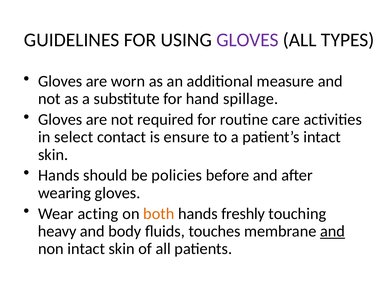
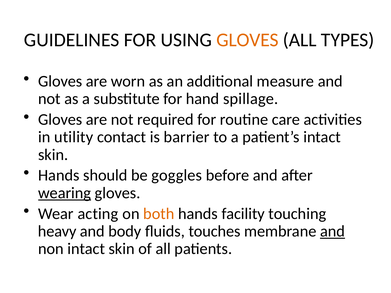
GLOVES colour: purple -> orange (247, 40)
select: select -> utility (74, 137)
ensure: ensure -> barrier (187, 137)
policies: policies -> goggles (177, 176)
wearing underline: none -> present (65, 193)
freshly: freshly -> facility (243, 214)
